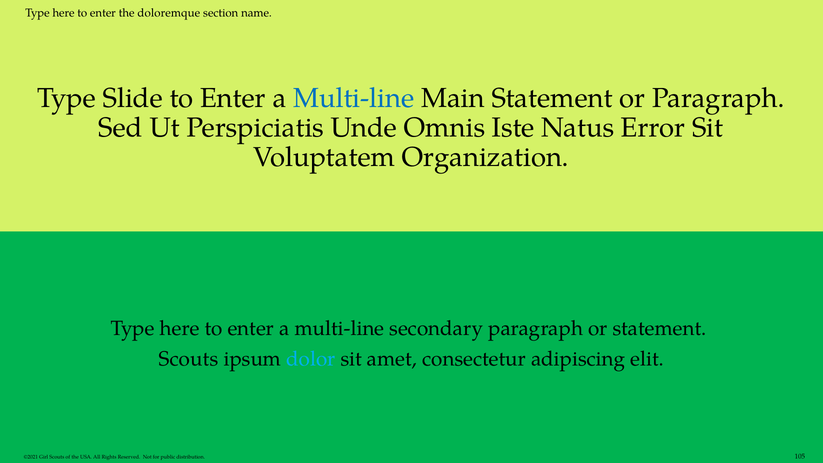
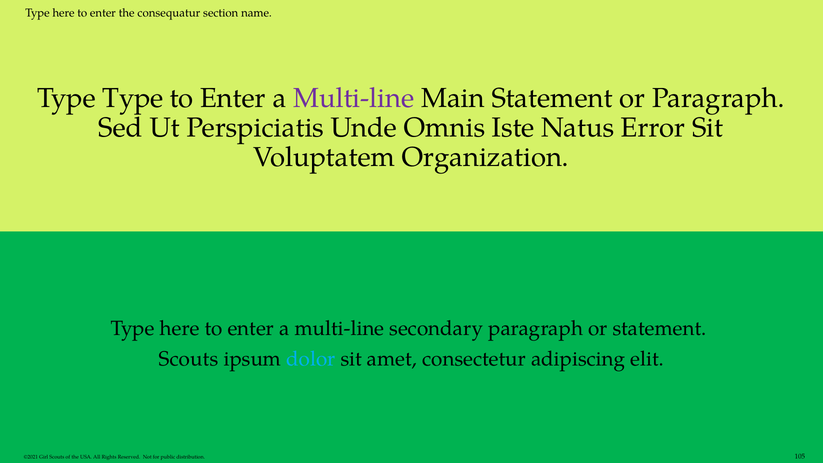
doloremque: doloremque -> consequatur (169, 13)
Type Slide: Slide -> Type (133, 98)
Multi-line colour: blue -> purple (354, 98)
